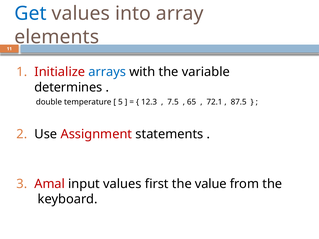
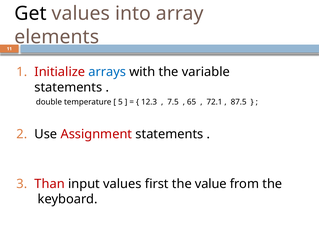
Get colour: blue -> black (31, 14)
determines: determines -> statements (68, 87)
Amal: Amal -> Than (50, 184)
